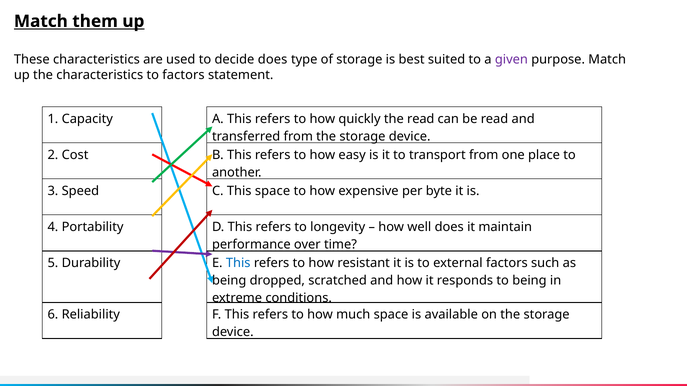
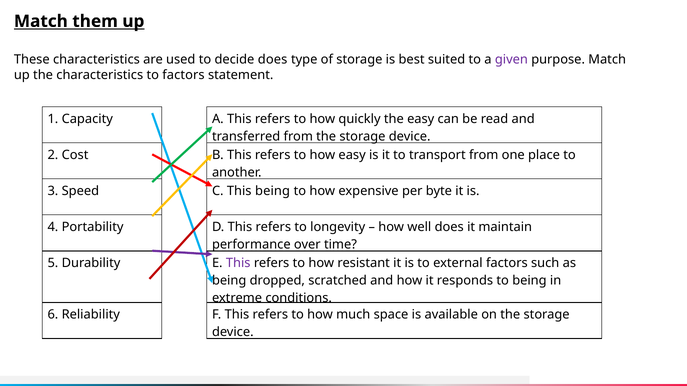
the read: read -> easy (421, 119)
This space: space -> being (273, 191)
This colour: blue -> purple (238, 263)
